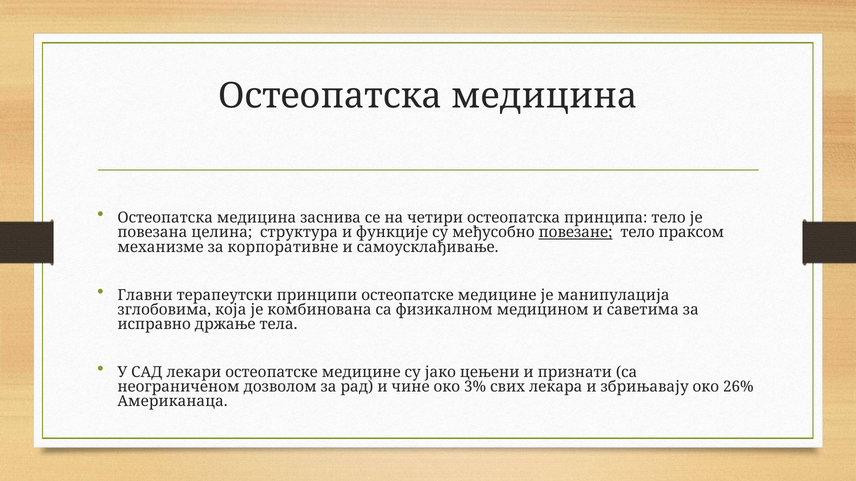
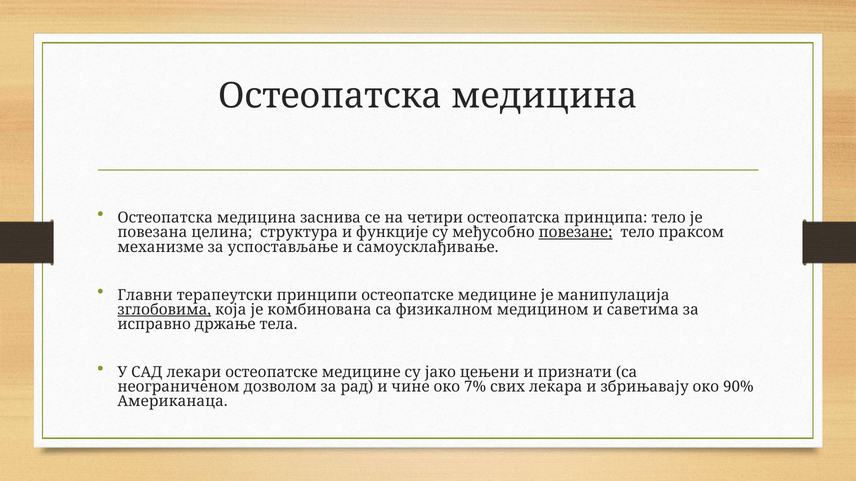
корпоративне: корпоративне -> успостављање (283, 247)
зглобовима underline: none -> present (164, 310)
3%: 3% -> 7% (475, 387)
26%: 26% -> 90% (738, 387)
